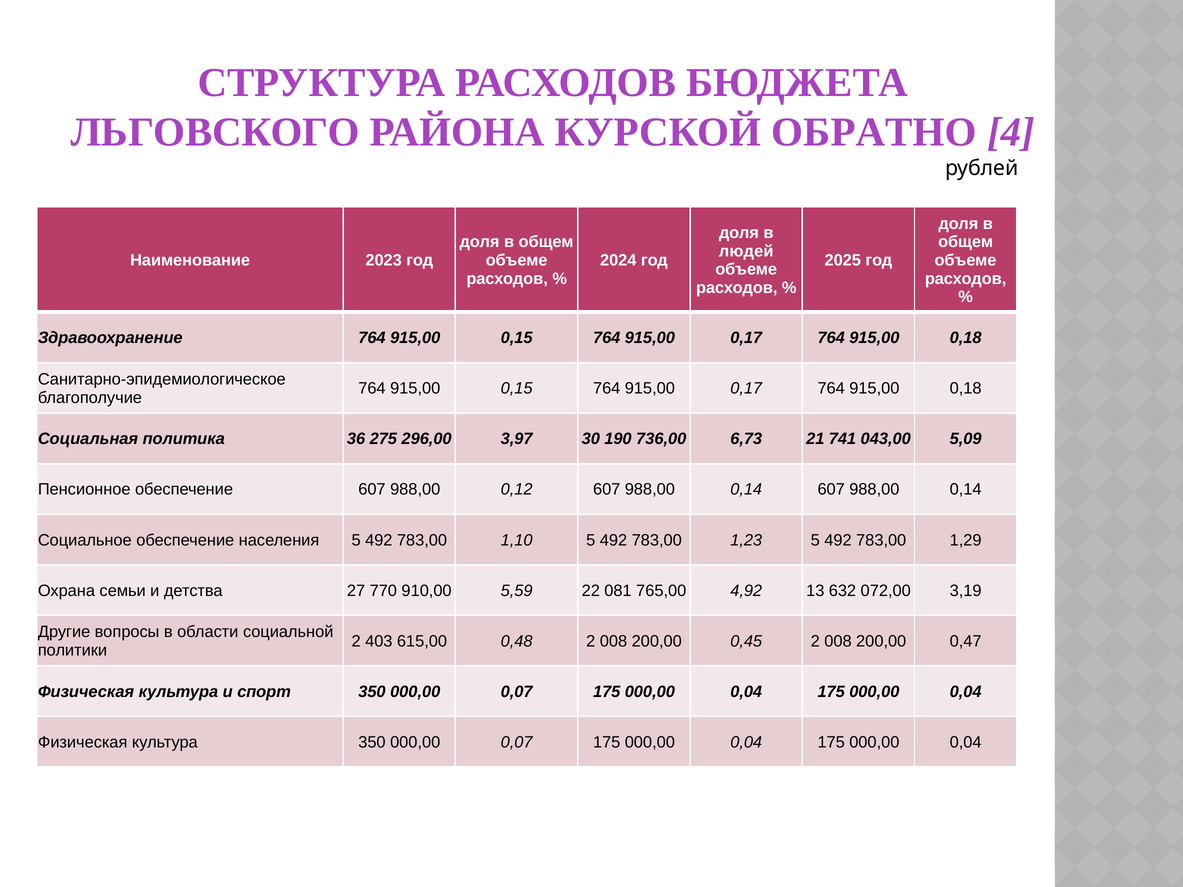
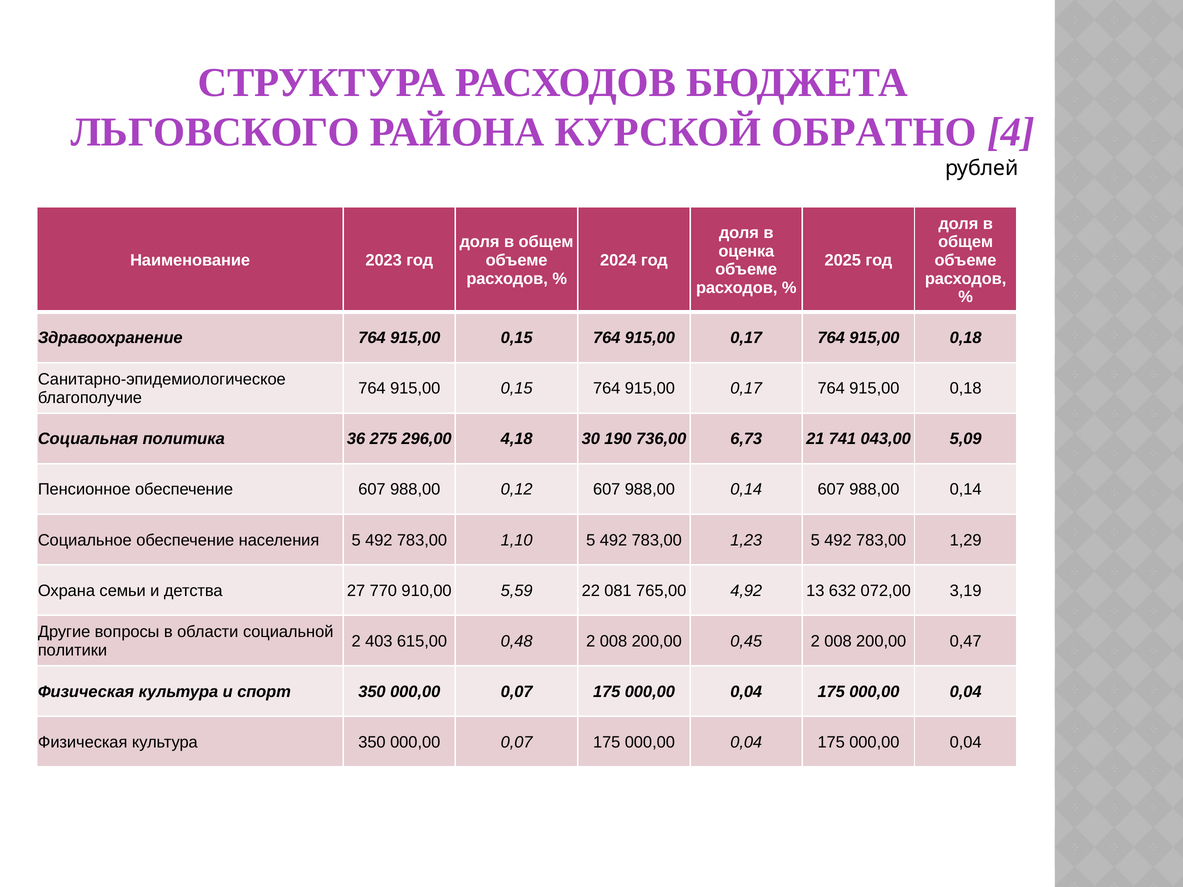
людей: людей -> оценка (746, 251)
3,97: 3,97 -> 4,18 (517, 439)
